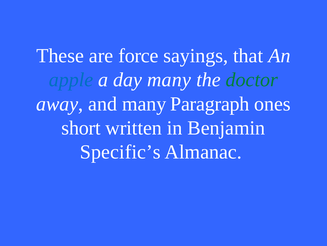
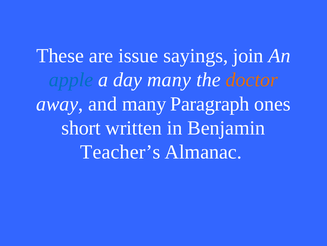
force: force -> issue (138, 56)
that: that -> join (248, 56)
doctor colour: green -> orange (252, 80)
Specific’s: Specific’s -> Teacher’s (120, 152)
